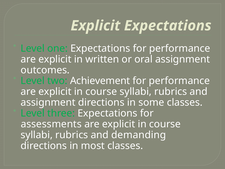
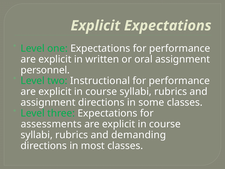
outcomes: outcomes -> personnel (45, 70)
Achievement: Achievement -> Instructional (100, 81)
